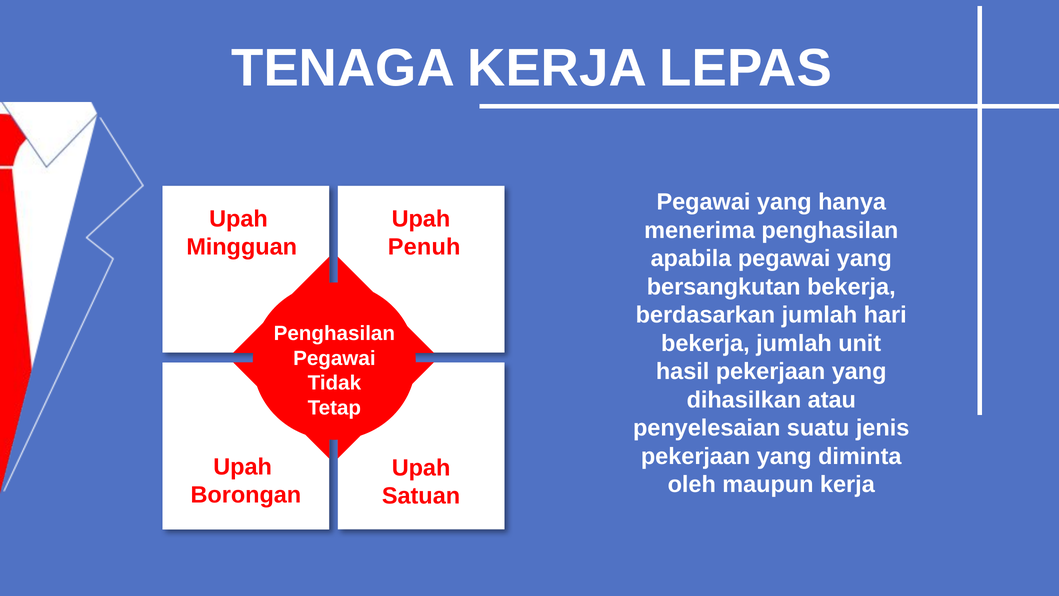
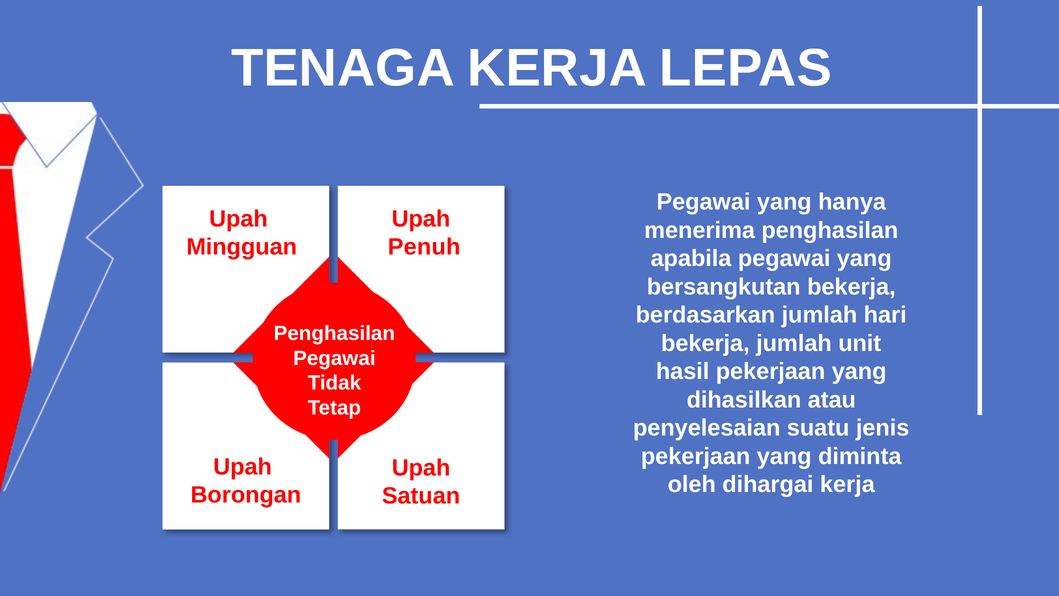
maupun: maupun -> dihargai (768, 484)
